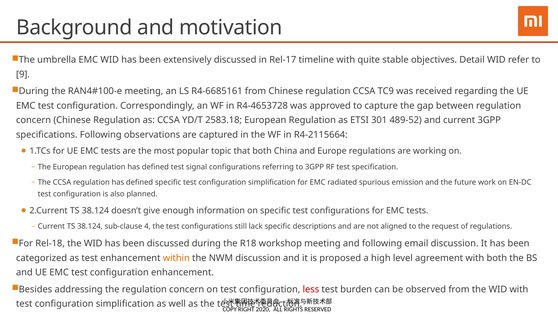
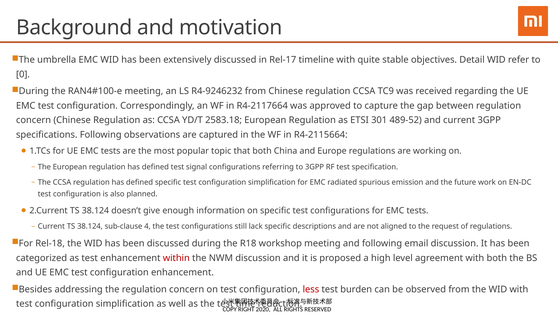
9: 9 -> 0 (23, 74)
R4-6685161: R4-6685161 -> R4-9246232 (217, 91)
R4-4653728: R4-4653728 -> R4-2117664 (262, 106)
within colour: orange -> red (176, 258)
